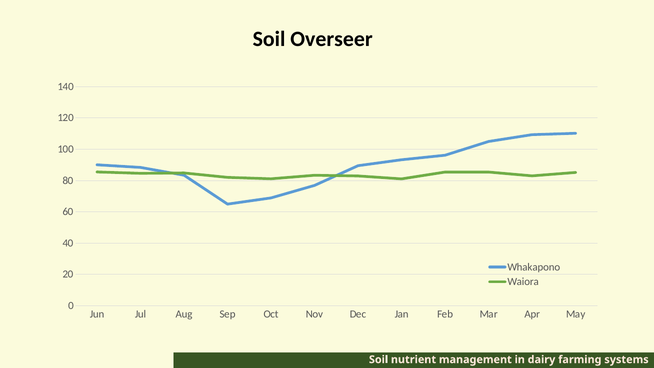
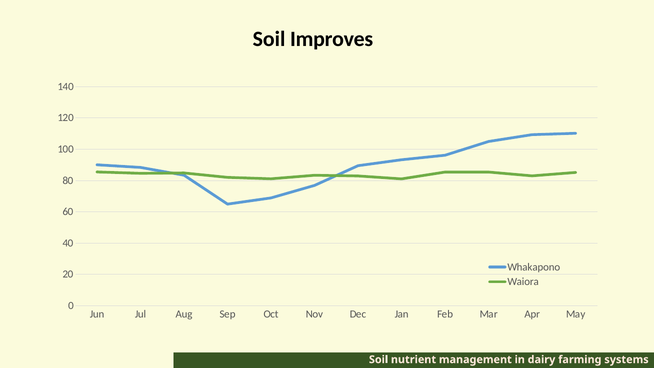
Overseer: Overseer -> Improves (332, 39)
